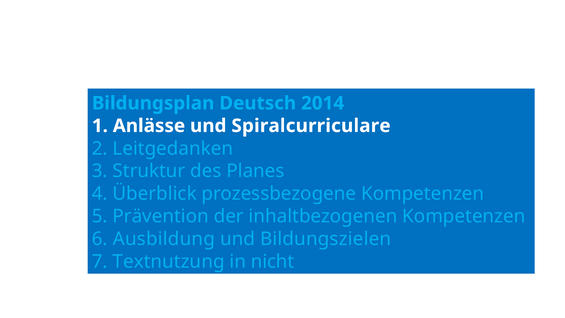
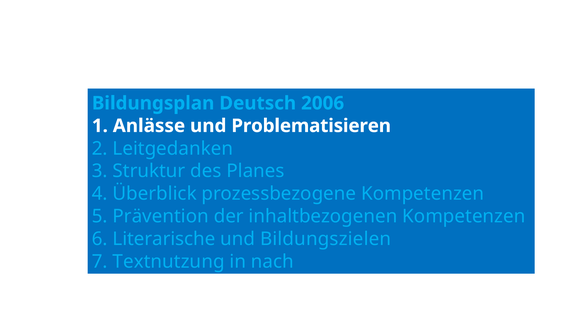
2014: 2014 -> 2006 (323, 103)
Spiralcurriculare: Spiralcurriculare -> Problematisieren (311, 126)
Ausbildung: Ausbildung -> Literarische (164, 239)
nicht: nicht -> nach (272, 261)
